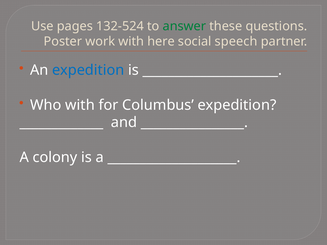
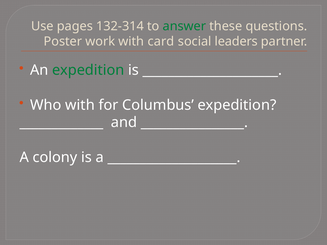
132-524: 132-524 -> 132-314 (120, 26)
here: here -> card (161, 42)
speech: speech -> leaders (236, 42)
expedition colour: blue -> green (88, 70)
